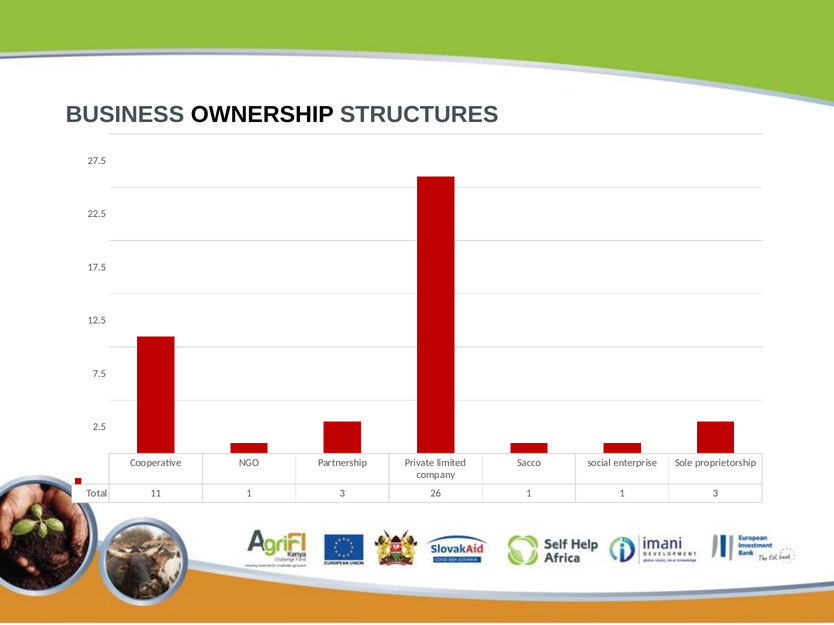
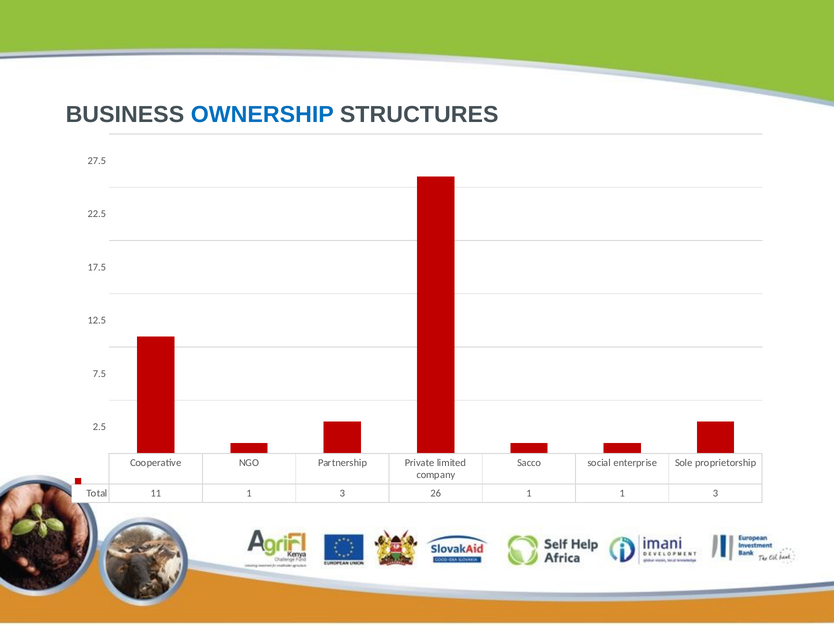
OWNERSHIP colour: black -> blue (262, 114)
